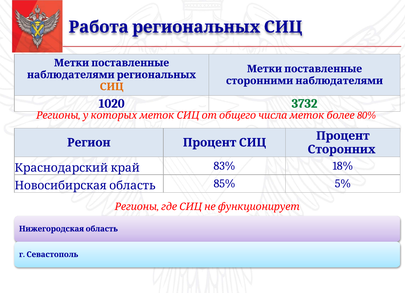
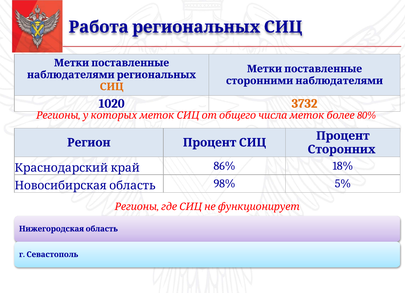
3732 colour: green -> orange (305, 104)
83%: 83% -> 86% (224, 166)
85%: 85% -> 98% (225, 184)
